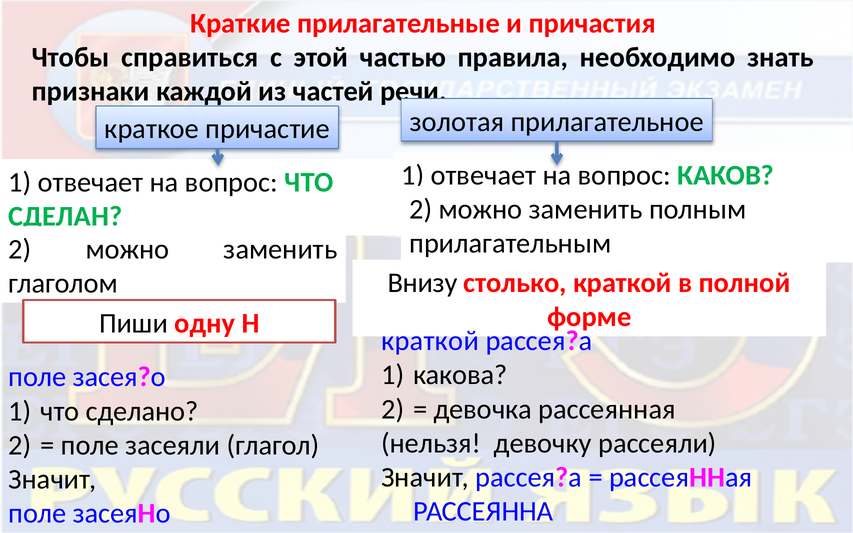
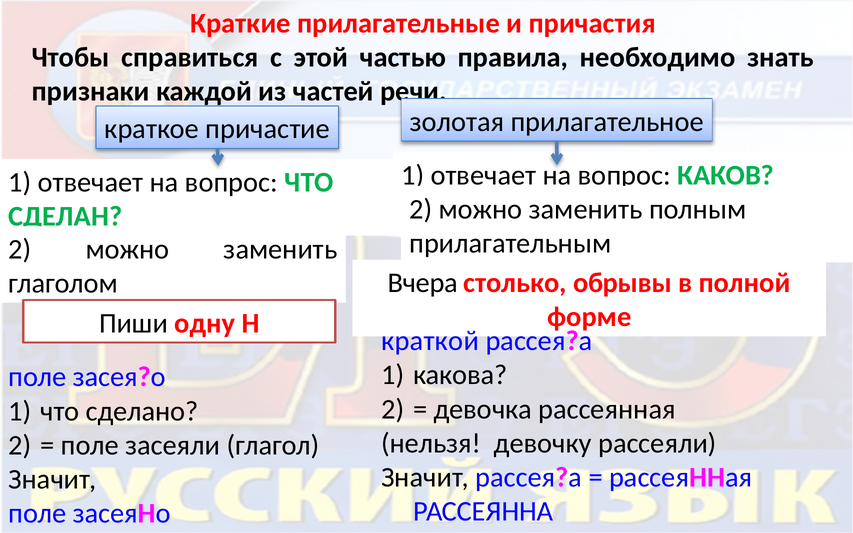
Внизу: Внизу -> Вчера (423, 283)
столько краткой: краткой -> обрывы (622, 283)
